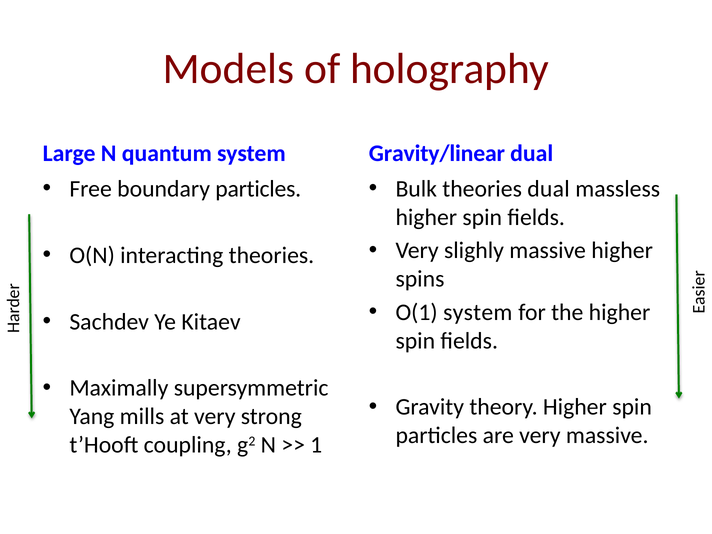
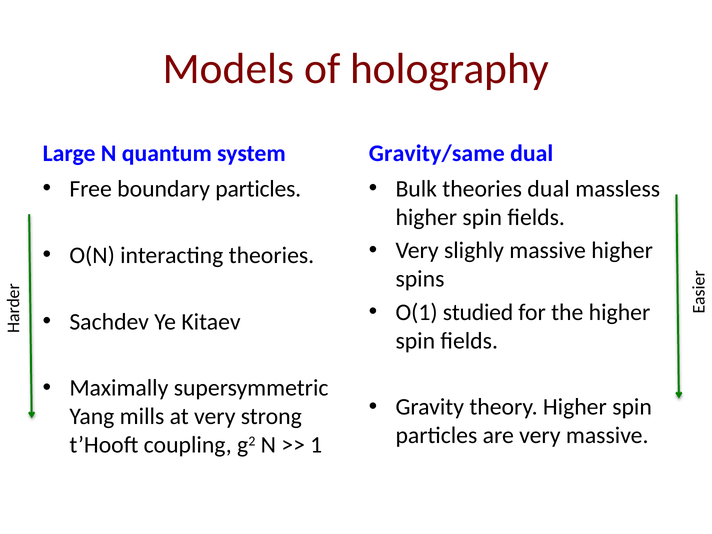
Gravity/linear: Gravity/linear -> Gravity/same (437, 153)
O(1 system: system -> studied (478, 312)
